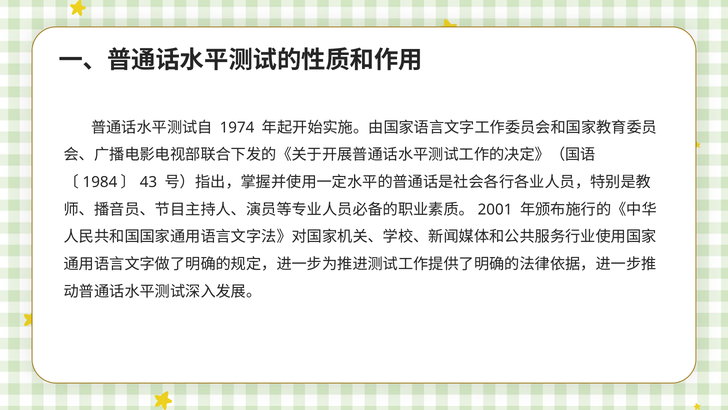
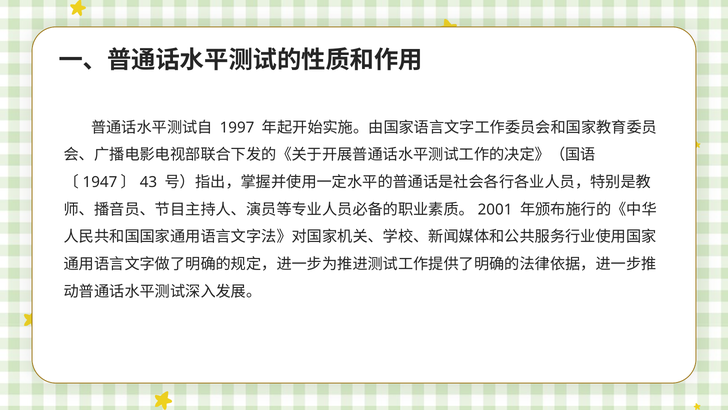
1974: 1974 -> 1997 (237, 127)
1984: 1984 -> 1947 (100, 182)
